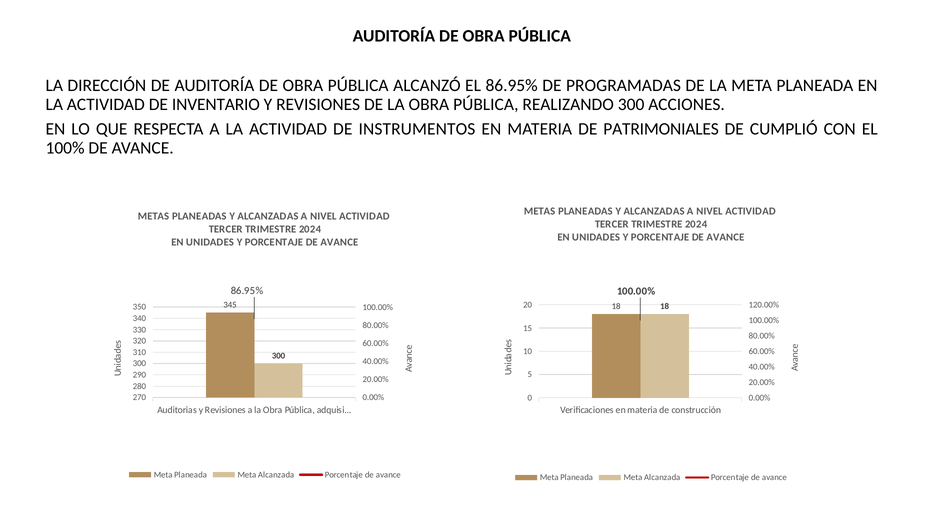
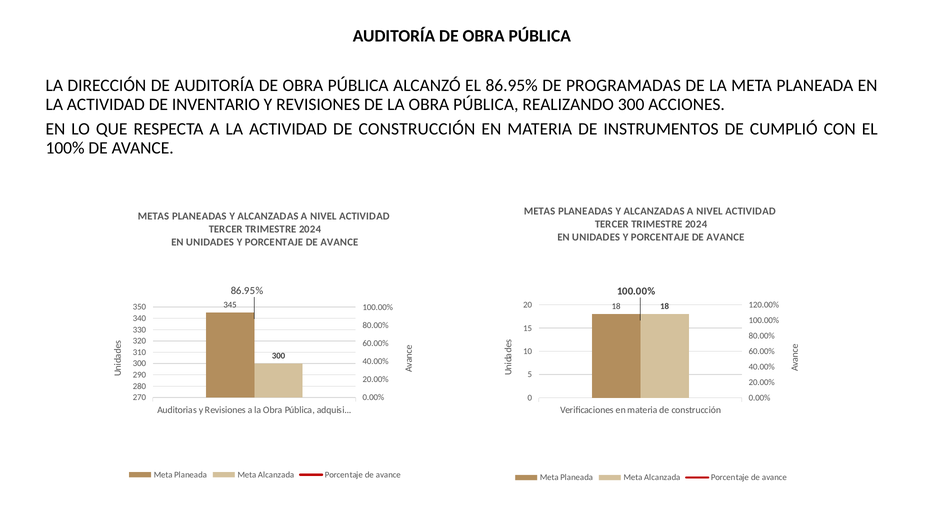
ACTIVIDAD DE INSTRUMENTOS: INSTRUMENTOS -> CONSTRUCCIÓN (417, 129)
PATRIMONIALES: PATRIMONIALES -> INSTRUMENTOS (661, 129)
